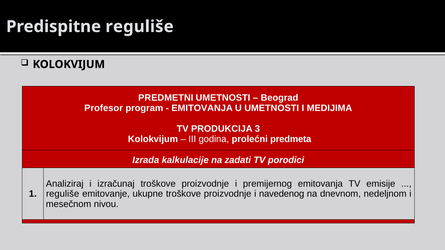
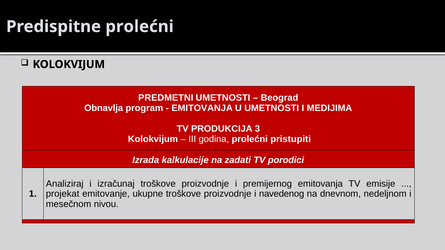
Predispitne reguliše: reguliše -> prolećni (140, 27)
Profesor: Profesor -> Obnavlja (104, 108)
predmeta: predmeta -> pristupiti (291, 139)
reguliše: reguliše -> projekat (63, 194)
